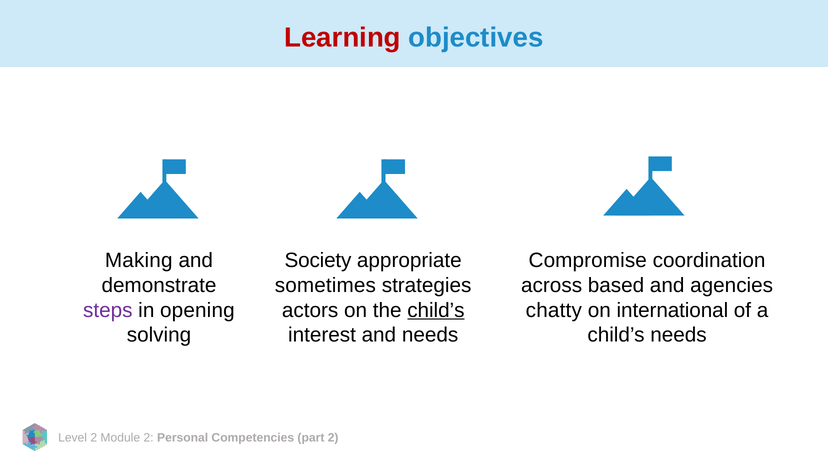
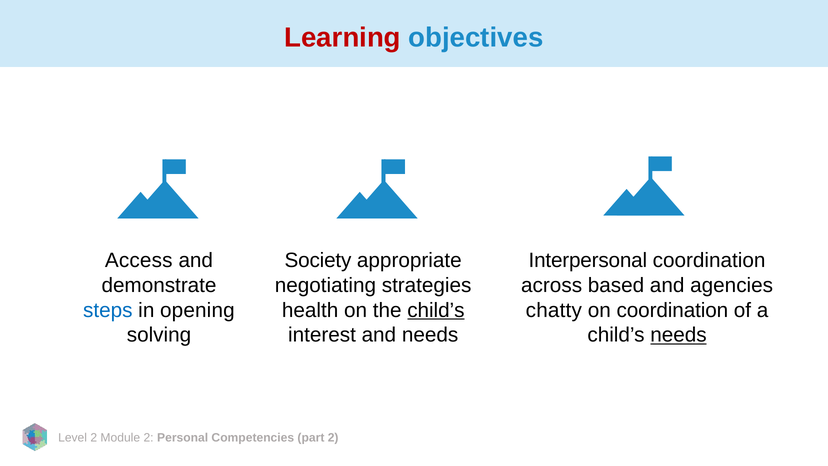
Making: Making -> Access (139, 260)
Compromise: Compromise -> Interpersonal (588, 260)
sometimes: sometimes -> negotiating (325, 285)
steps colour: purple -> blue (108, 310)
actors: actors -> health (310, 310)
on international: international -> coordination (672, 310)
needs underline: none -> present (678, 335)
